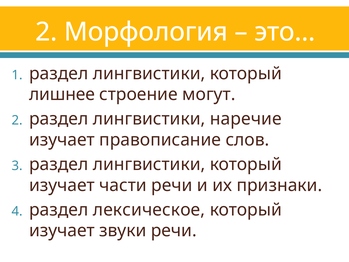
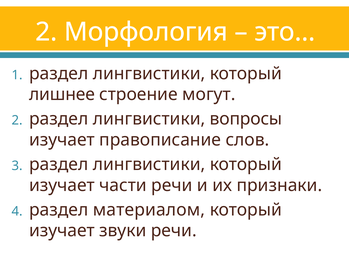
наречие: наречие -> вопросы (246, 119)
лексическое: лексическое -> материалом (149, 210)
